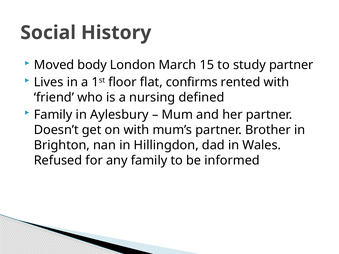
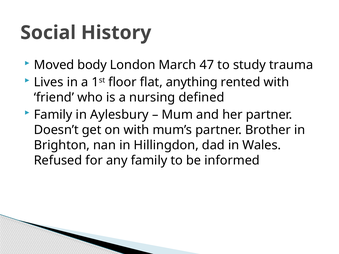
15: 15 -> 47 (207, 65)
study partner: partner -> trauma (291, 65)
confirms: confirms -> anything (192, 82)
